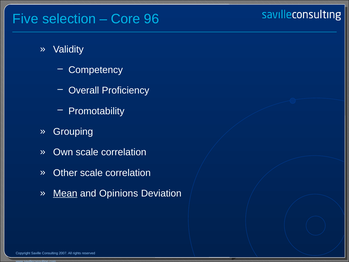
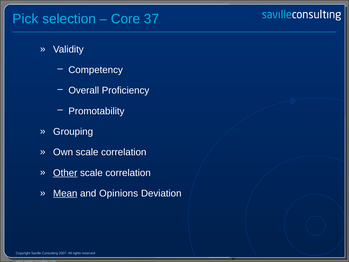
Five: Five -> Pick (25, 19)
96: 96 -> 37 (152, 19)
Other underline: none -> present (65, 173)
